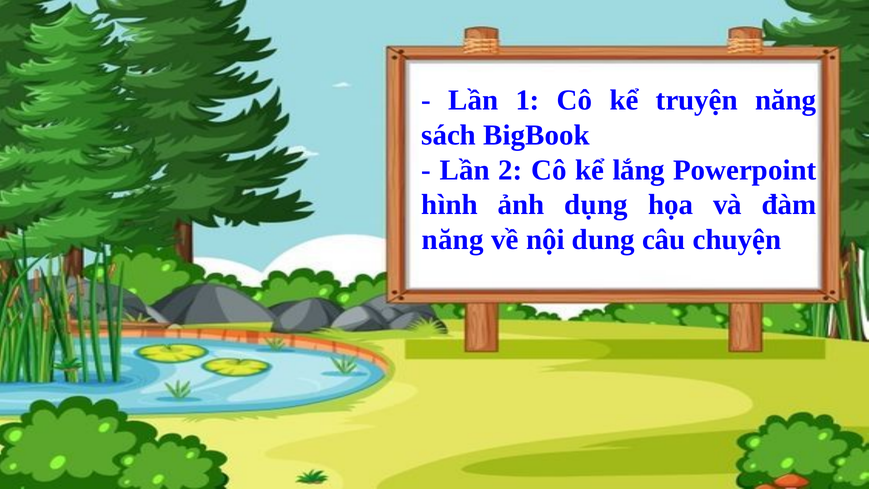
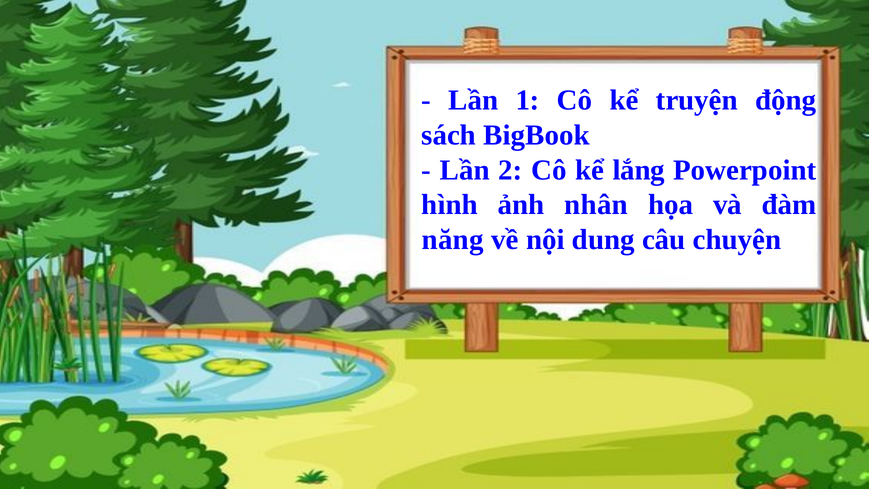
truyện năng: năng -> động (786, 100)
dụng: dụng -> nhân (596, 205)
